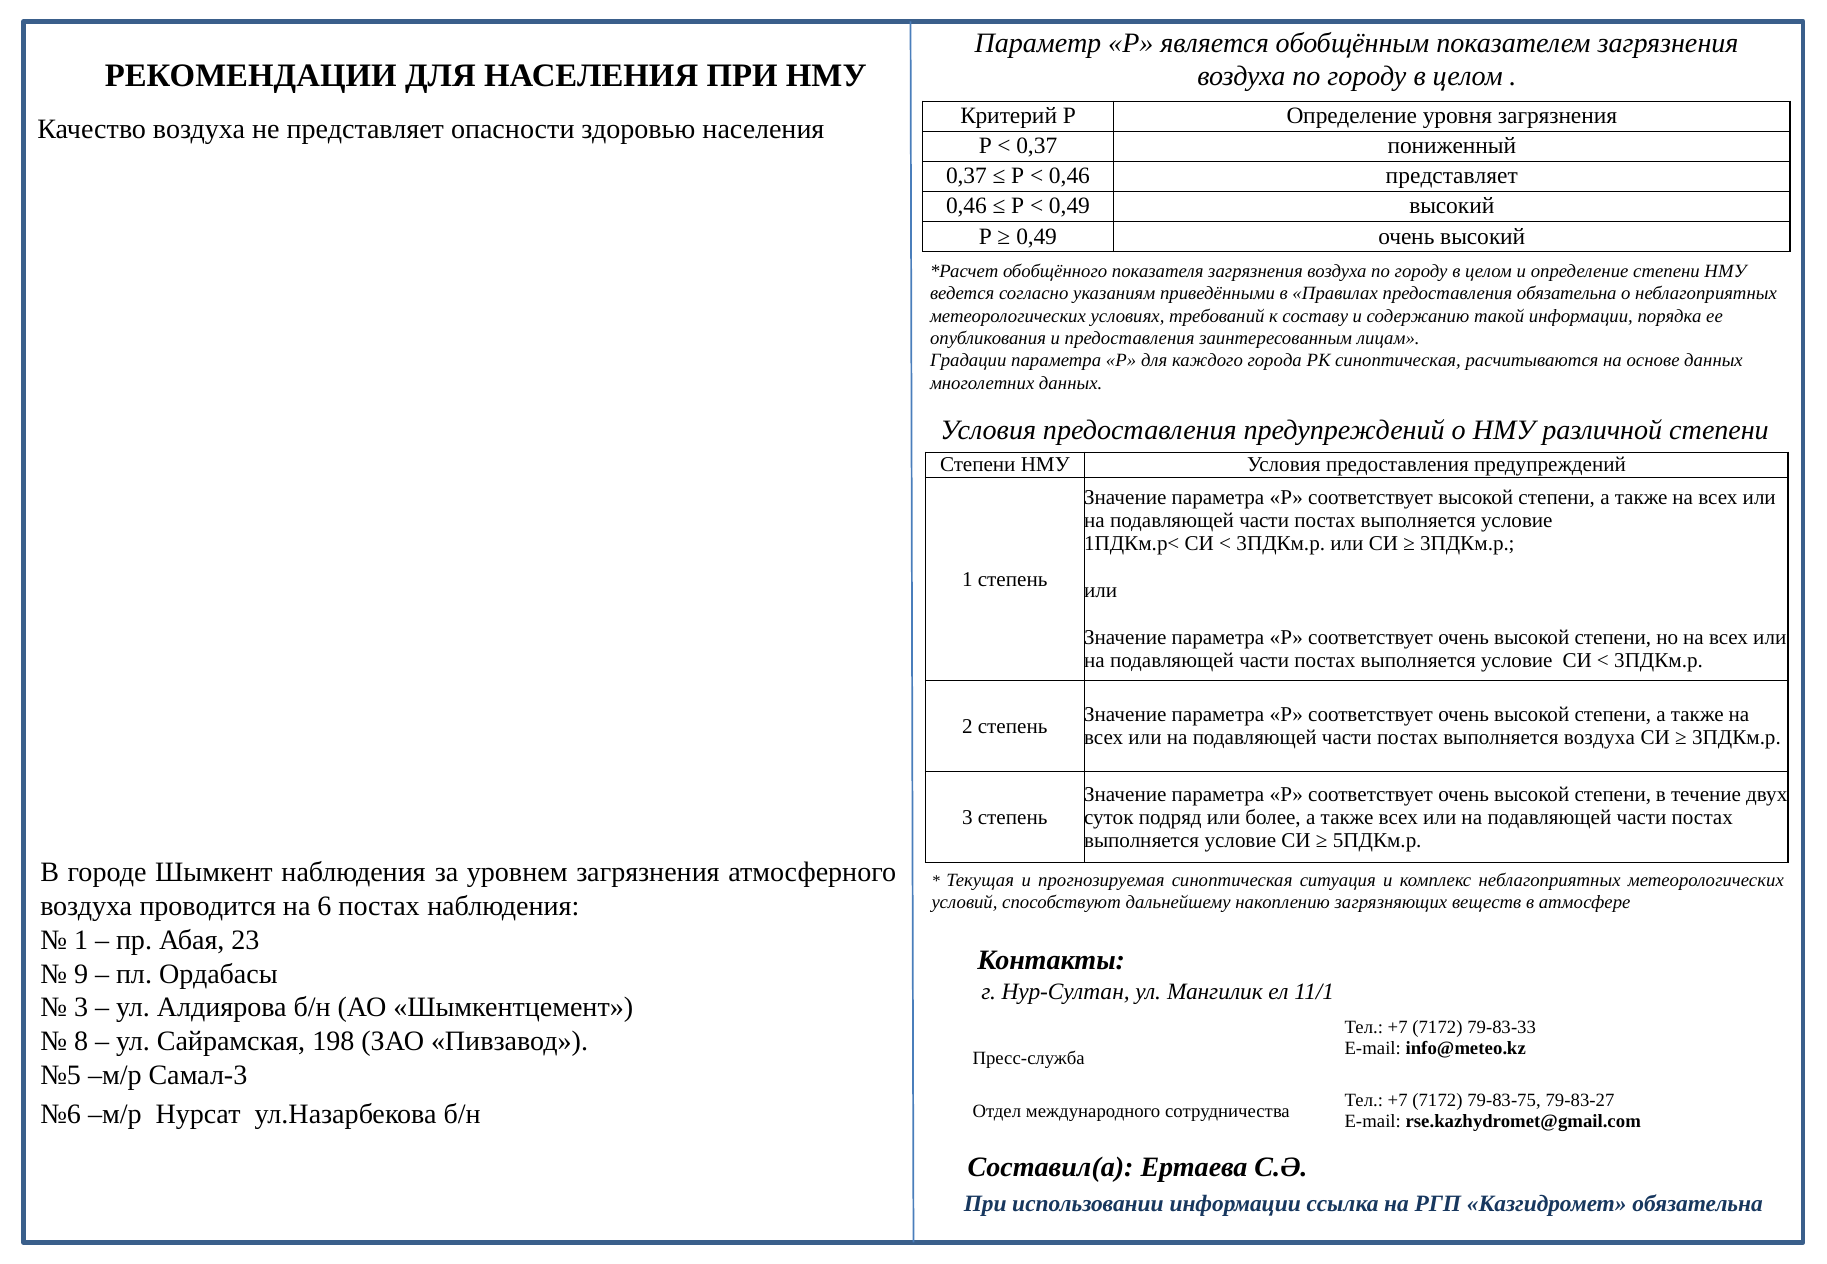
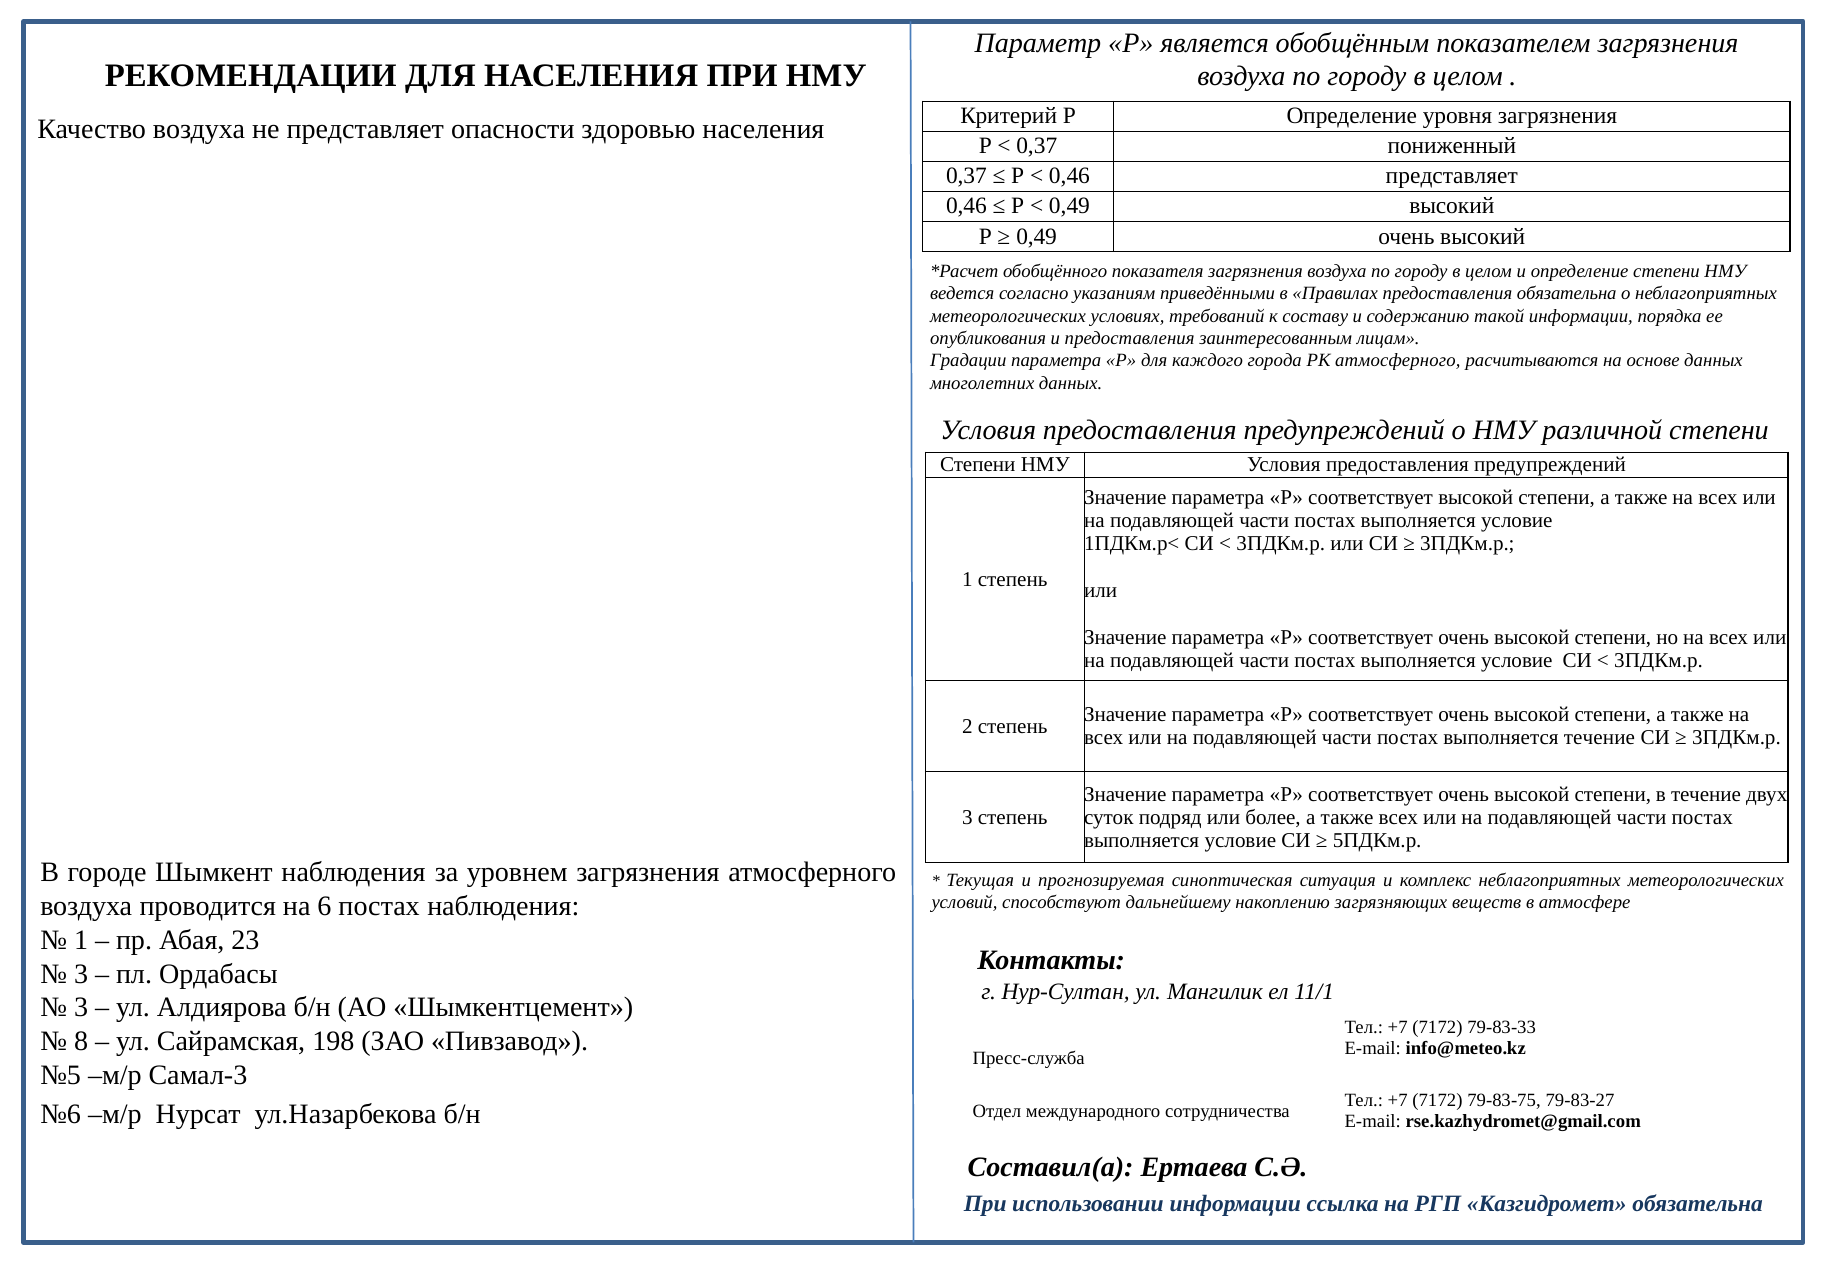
РК синоптическая: синоптическая -> атмосферного (1398, 361)
выполняется воздуха: воздуха -> течение (1599, 738)
9: 9 -> 3 (81, 974)
